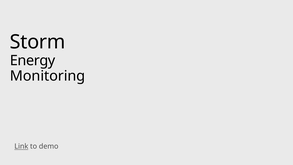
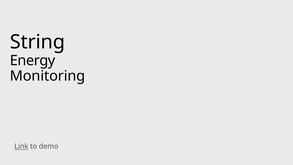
Storm: Storm -> String (37, 42)
